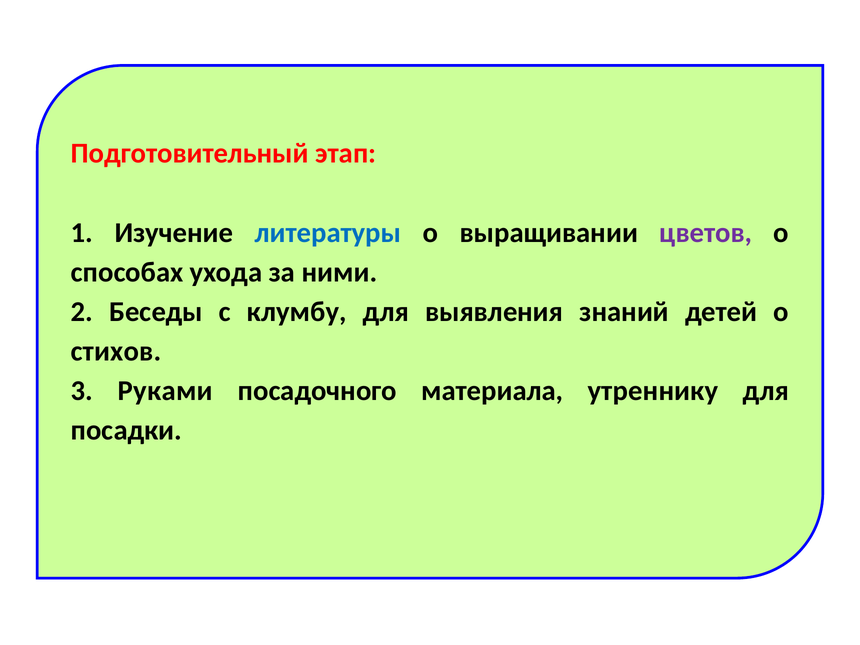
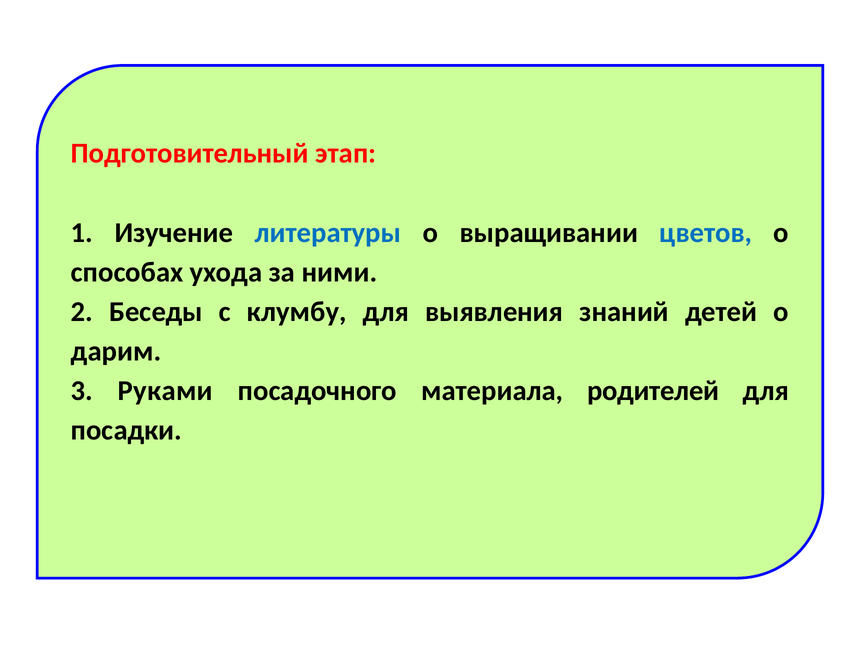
цветов colour: purple -> blue (706, 233)
стихов: стихов -> дарим (116, 351)
утреннику: утреннику -> родителей (653, 391)
